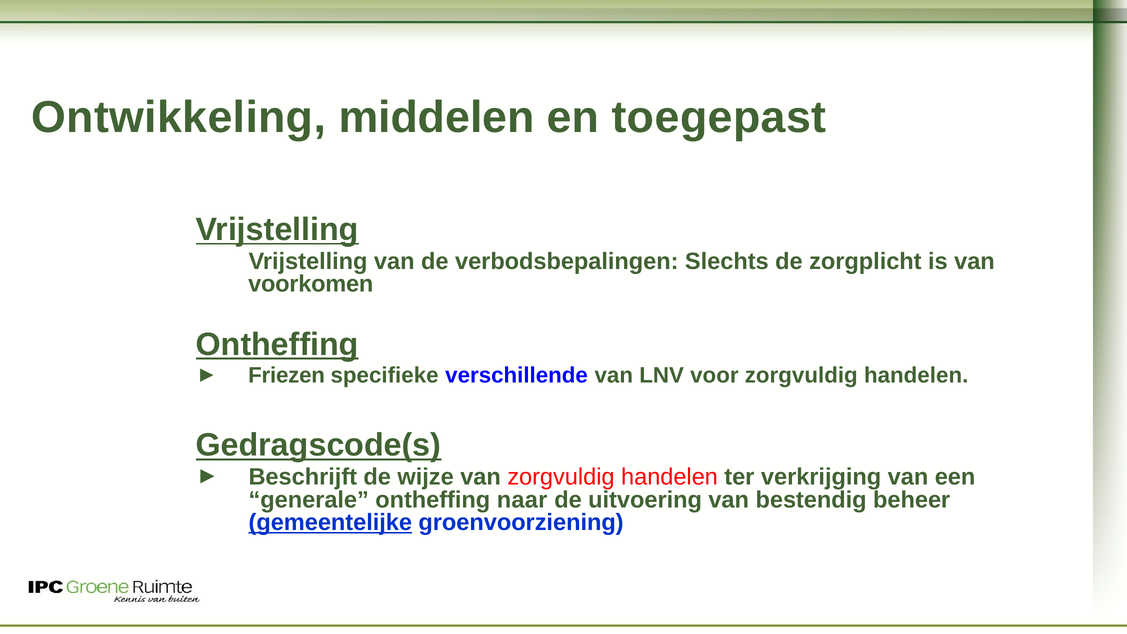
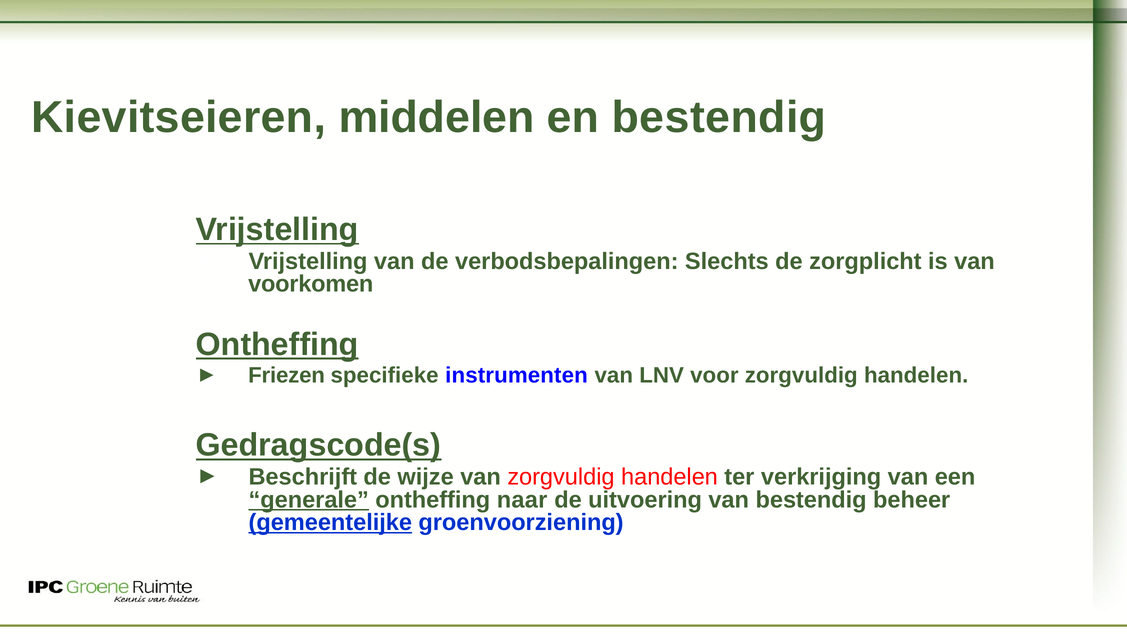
Ontwikkeling: Ontwikkeling -> Kievitseieren (179, 118)
en toegepast: toegepast -> bestendig (719, 118)
verschillende: verschillende -> instrumenten (517, 375)
generale underline: none -> present (309, 500)
